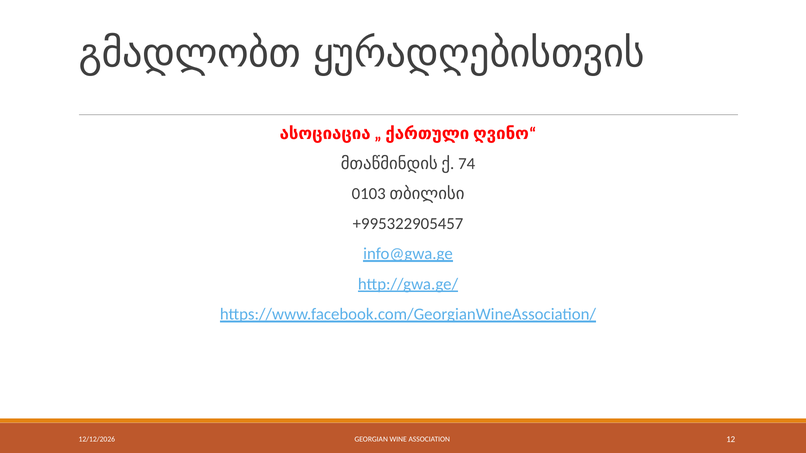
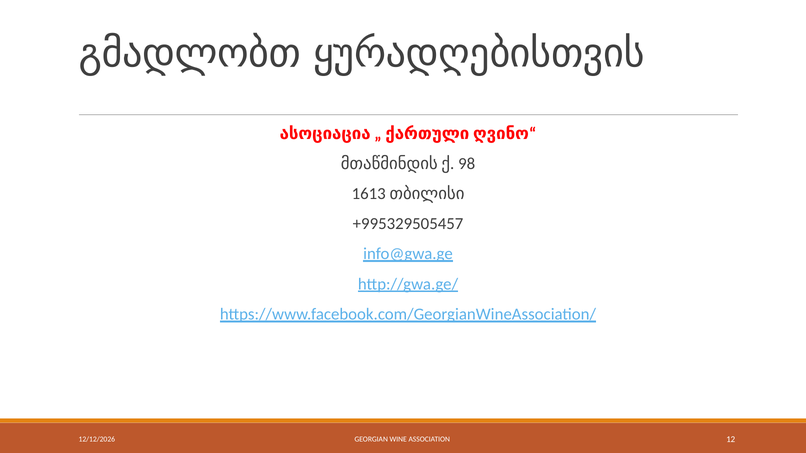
74: 74 -> 98 (467, 164)
0103: 0103 -> 1613 (369, 194)
+995322905457: +995322905457 -> +995329505457 (408, 224)
